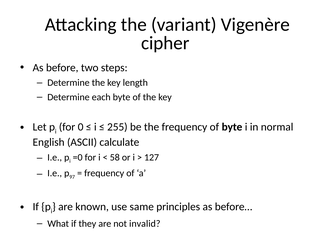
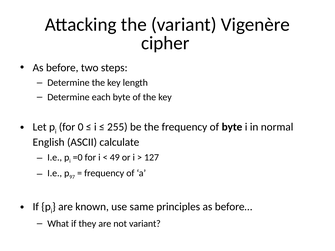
58: 58 -> 49 (115, 158)
not invalid: invalid -> variant (145, 224)
